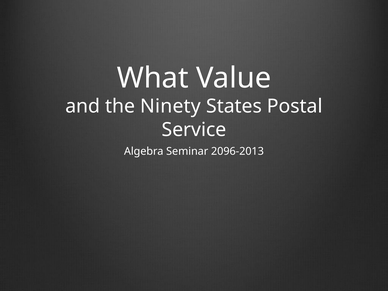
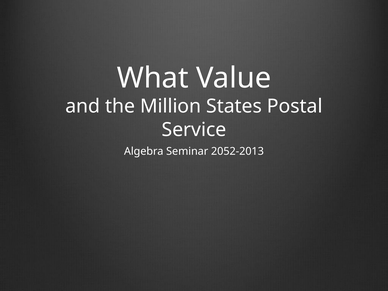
Ninety: Ninety -> Million (171, 106)
2096-2013: 2096-2013 -> 2052-2013 (237, 151)
